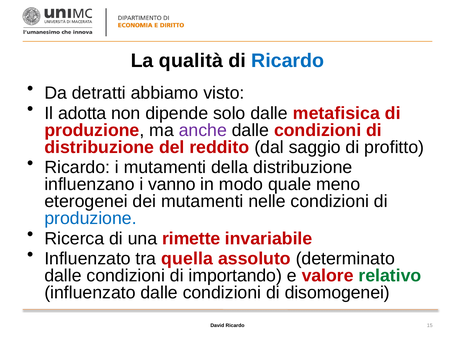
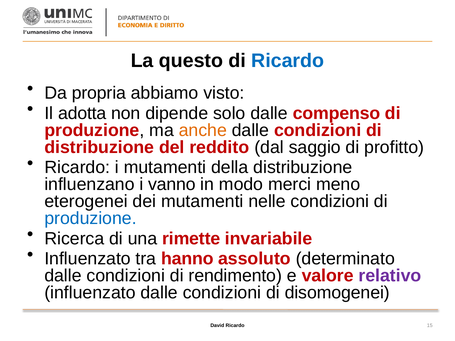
qualità: qualità -> questo (191, 61)
detratti: detratti -> propria (99, 93)
metafisica: metafisica -> compenso (337, 113)
anche colour: purple -> orange (203, 130)
quale: quale -> merci (290, 185)
quella: quella -> hanno (187, 259)
importando: importando -> rendimento (235, 276)
relativo colour: green -> purple (390, 276)
